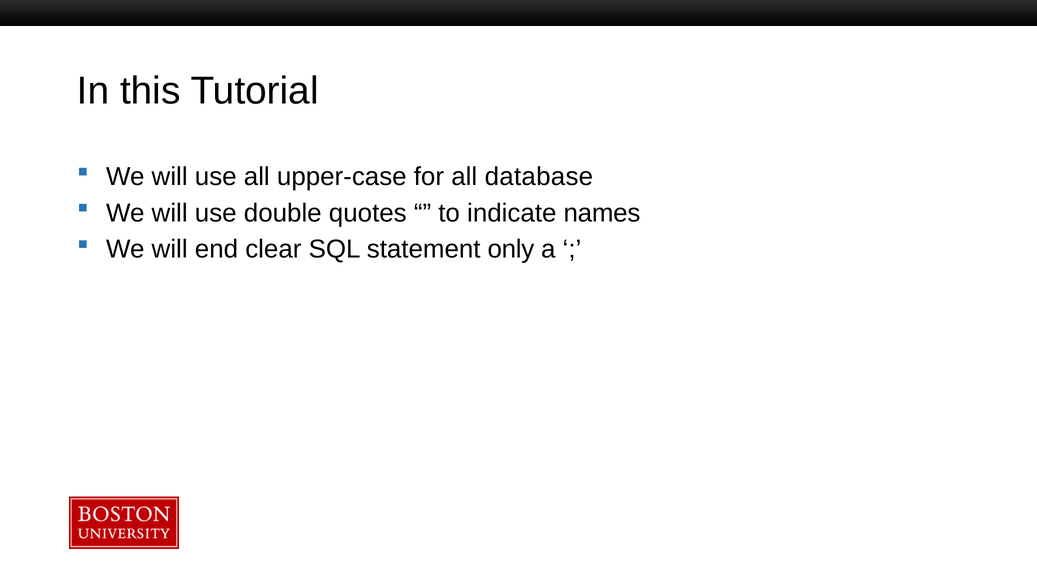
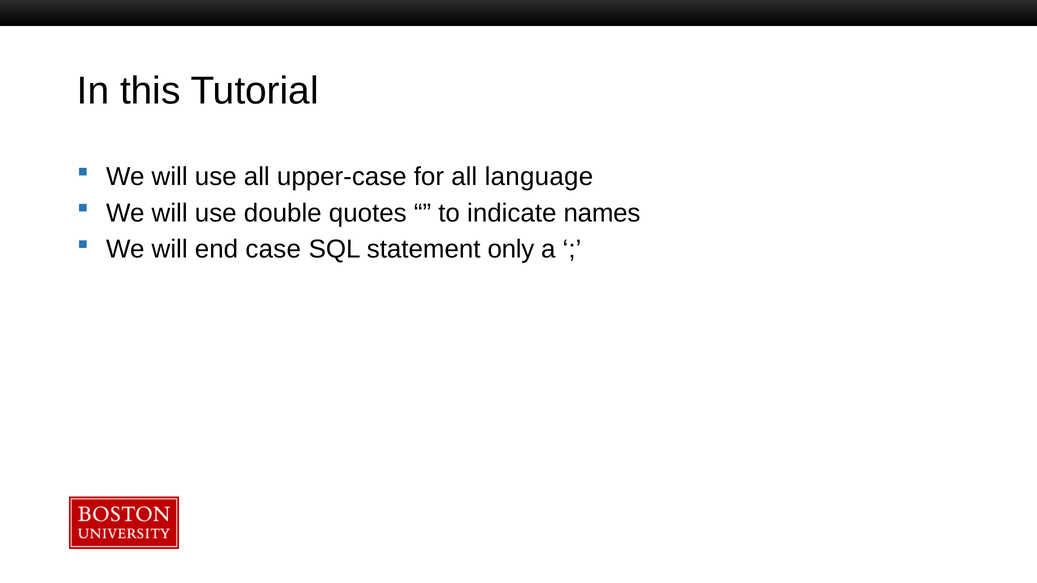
database: database -> language (539, 177)
clear: clear -> case (273, 249)
